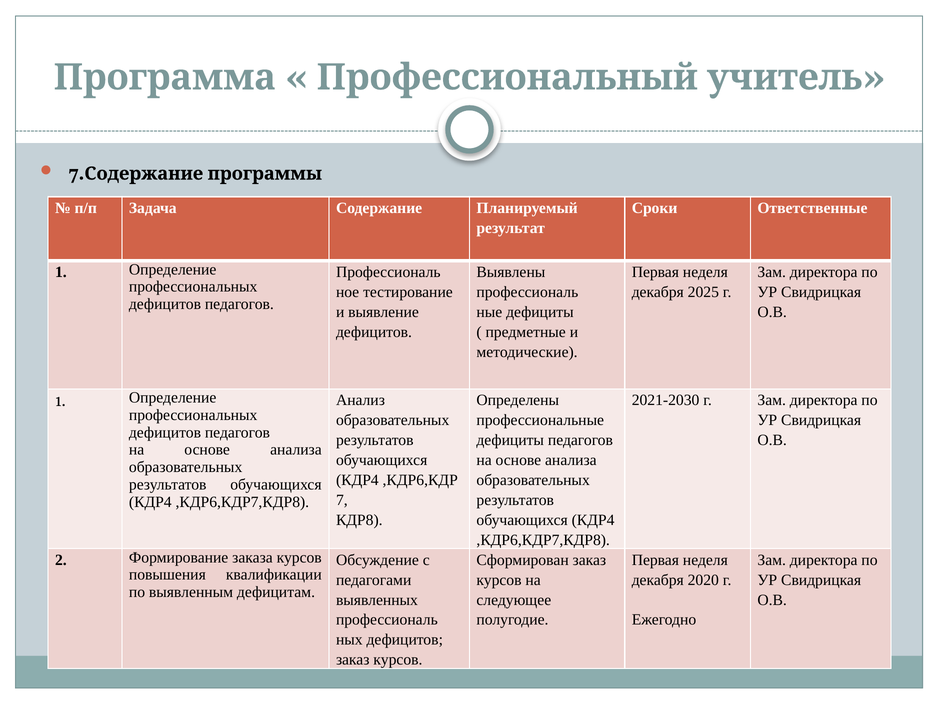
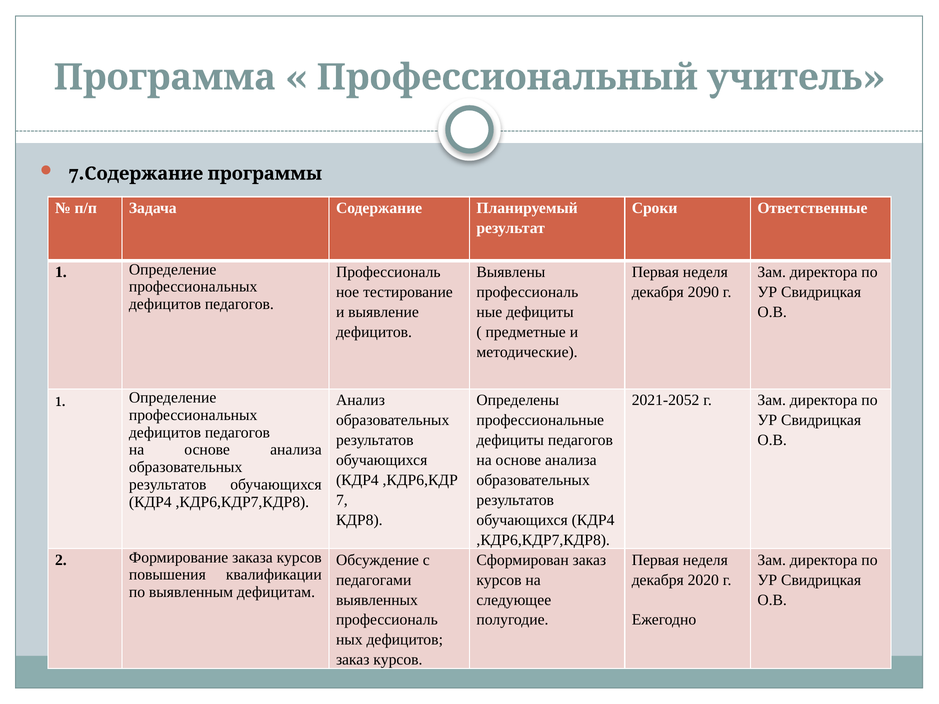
2025: 2025 -> 2090 (703, 292)
2021-2030: 2021-2030 -> 2021-2052 (666, 400)
